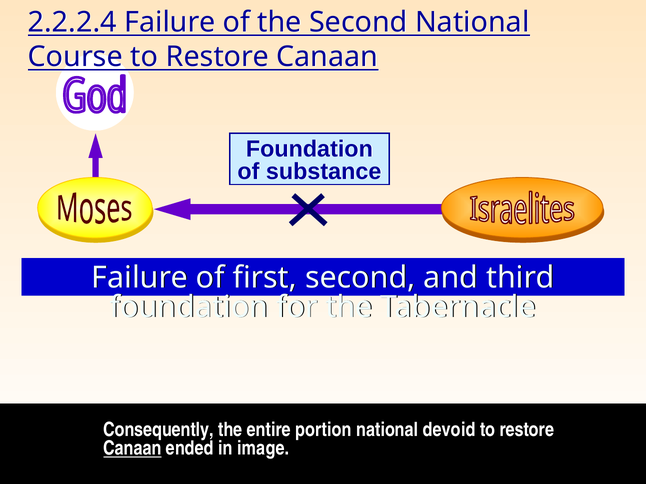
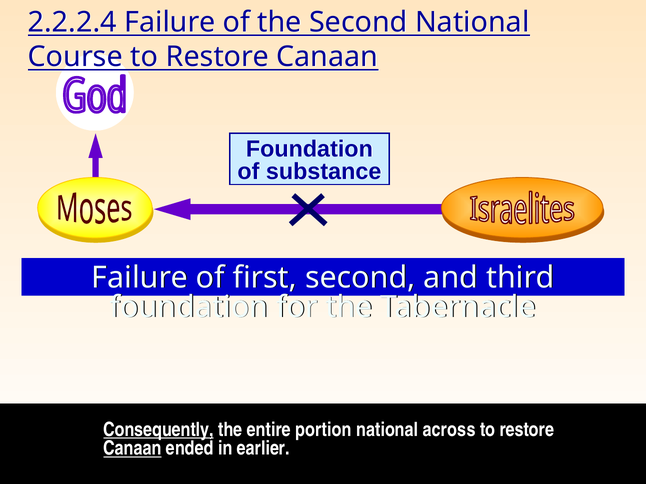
Consequently underline: none -> present (159, 430)
devoid: devoid -> across (449, 430)
image: image -> earlier (263, 449)
